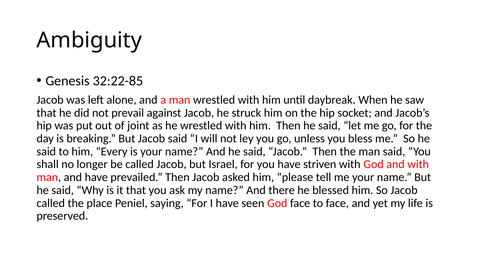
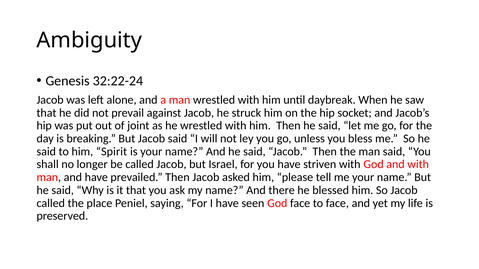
32:22-85: 32:22-85 -> 32:22-24 (118, 81)
Every: Every -> Spirit (112, 152)
